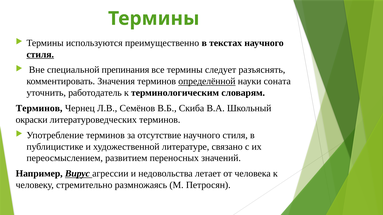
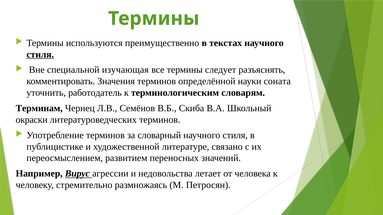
препинания: препинания -> изучающая (125, 70)
определённой underline: present -> none (207, 81)
Терминов: Терминов -> Терминам (39, 108)
отсутствие: отсутствие -> словарный (159, 135)
